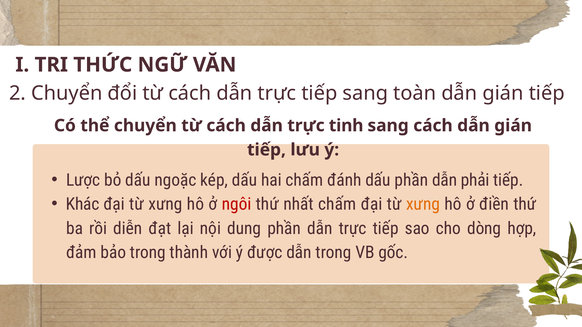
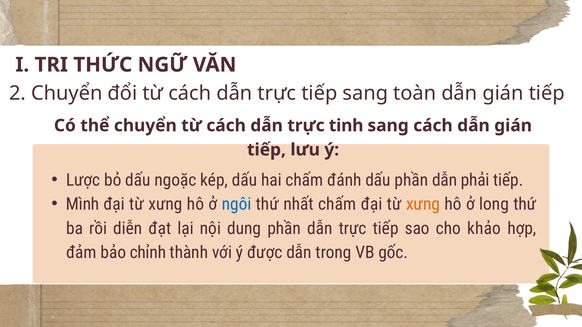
Khác: Khác -> Mình (83, 204)
ngôi colour: red -> blue (237, 204)
điền: điền -> long (494, 204)
dòng: dòng -> khảo (484, 229)
bảo trong: trong -> chỉnh (148, 253)
